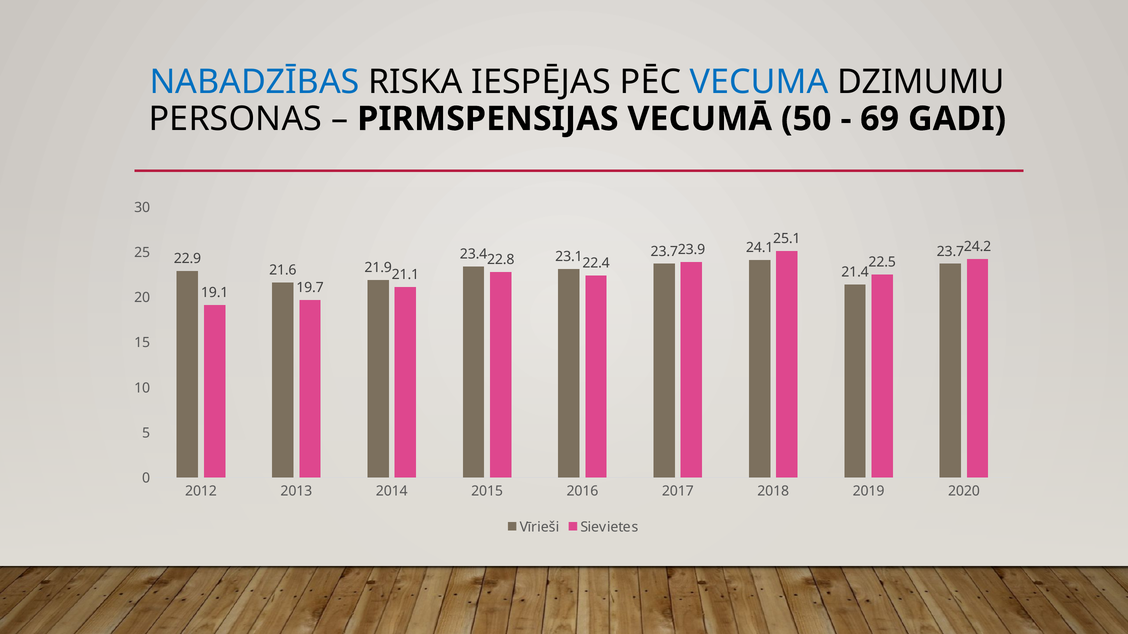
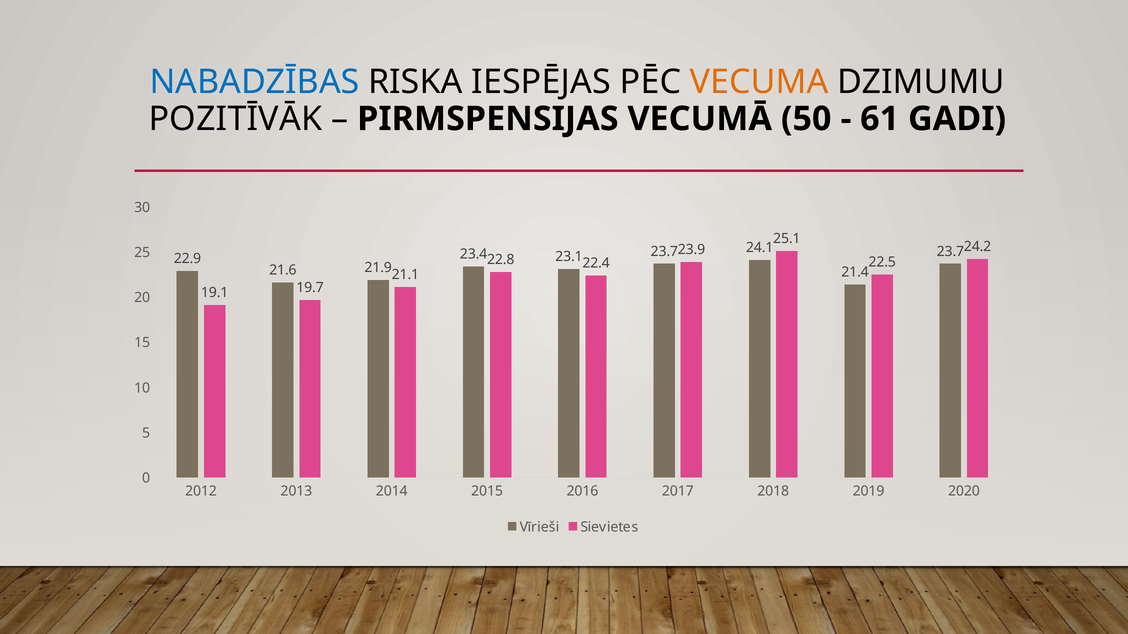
VECUMA colour: blue -> orange (759, 82)
PERSONAS: PERSONAS -> POZITĪVĀK (235, 119)
69: 69 -> 61 (880, 119)
